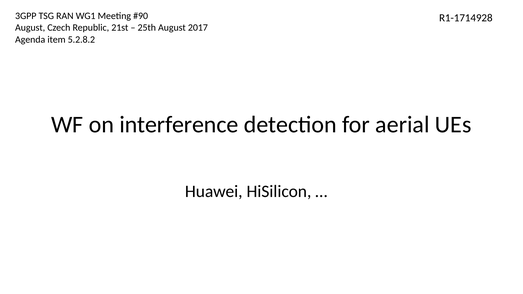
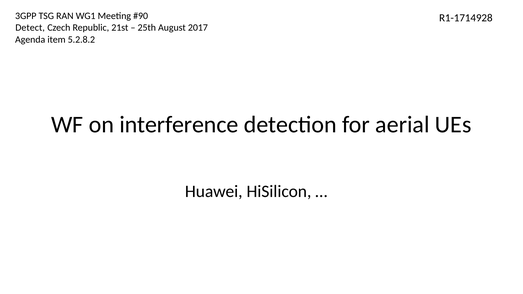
August: August -> Detect (30, 28)
